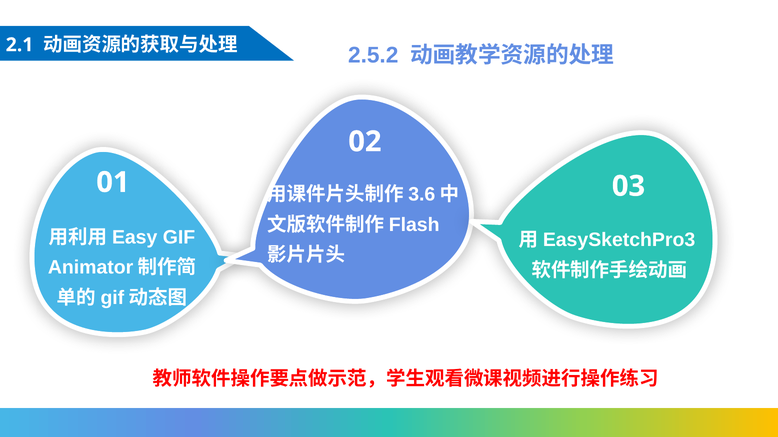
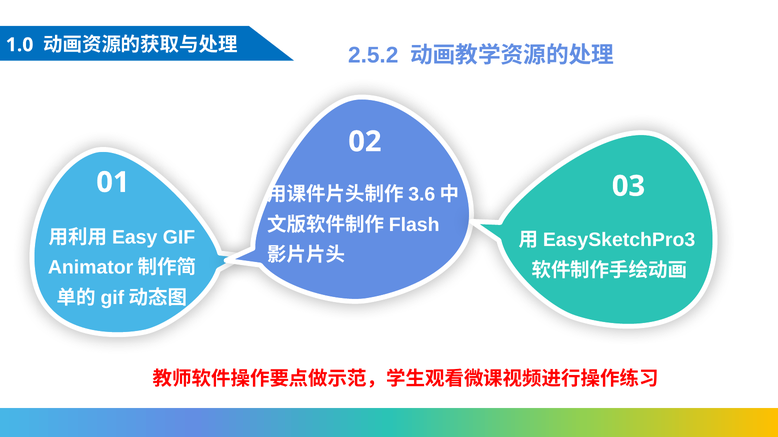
2.1: 2.1 -> 1.0 (20, 45)
